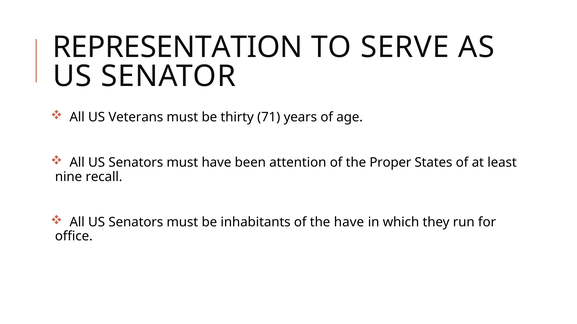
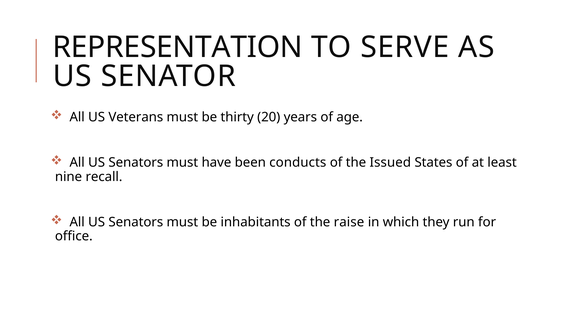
71: 71 -> 20 (269, 117)
attention: attention -> conducts (298, 163)
Proper: Proper -> Issued (390, 163)
the have: have -> raise (349, 222)
